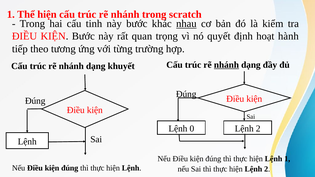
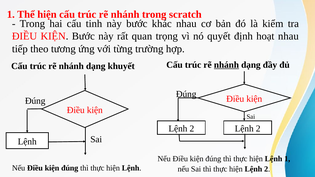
nhau underline: present -> none (186, 24)
hoạt hành: hành -> nhau (288, 36)
0: 0 -> 2 (192, 129)
